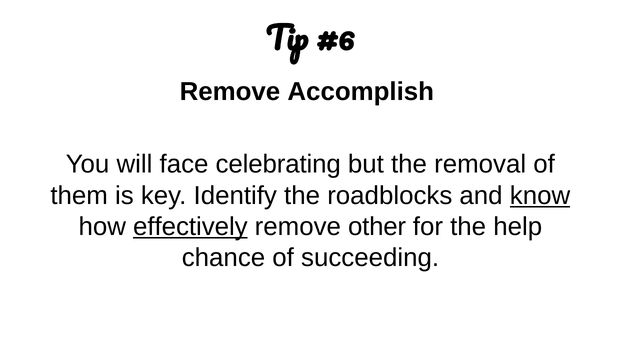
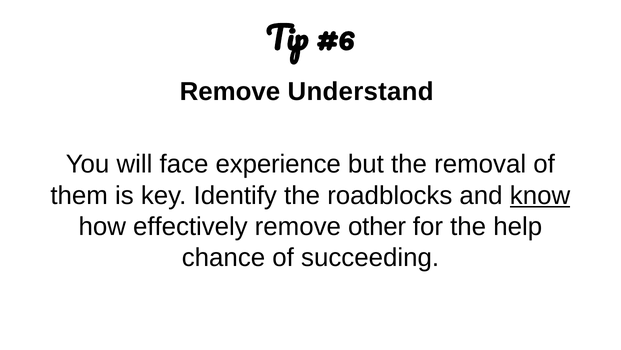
Accomplish: Accomplish -> Understand (361, 92)
celebrating: celebrating -> experience (278, 164)
effectively underline: present -> none (190, 226)
